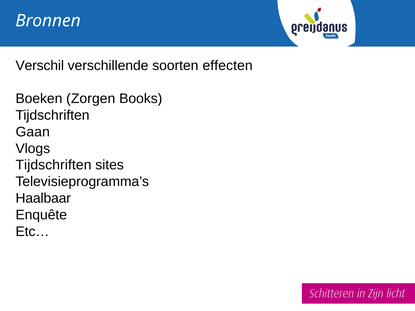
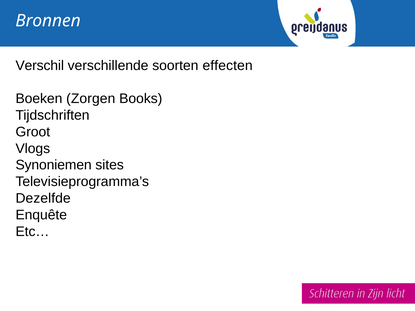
Gaan: Gaan -> Groot (33, 132)
Tijdschriften: Tijdschriften -> Synoniemen (54, 165)
Haalbaar: Haalbaar -> Dezelfde (43, 198)
